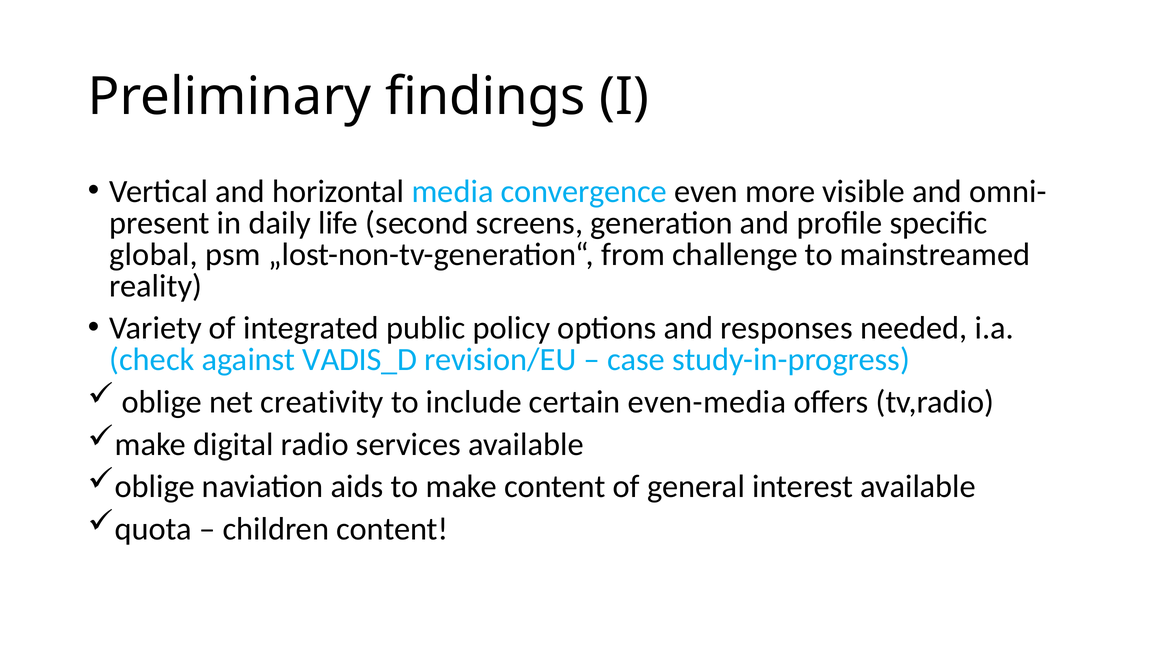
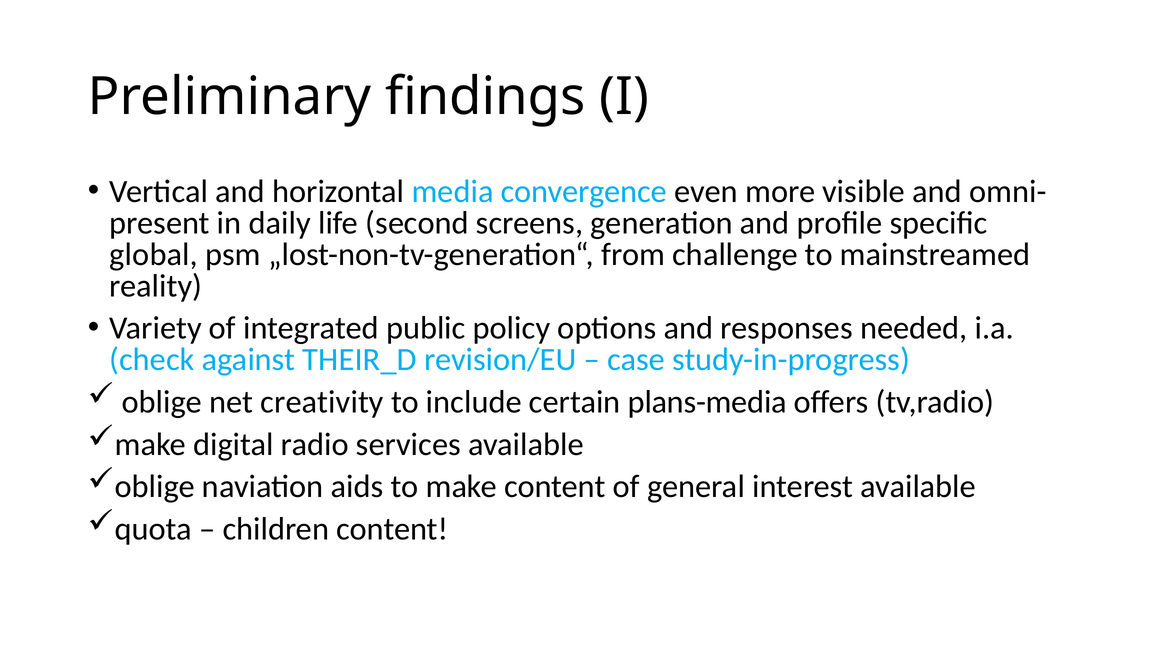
VADIS_D: VADIS_D -> THEIR_D (360, 360)
even-media: even-media -> plans-media (707, 402)
